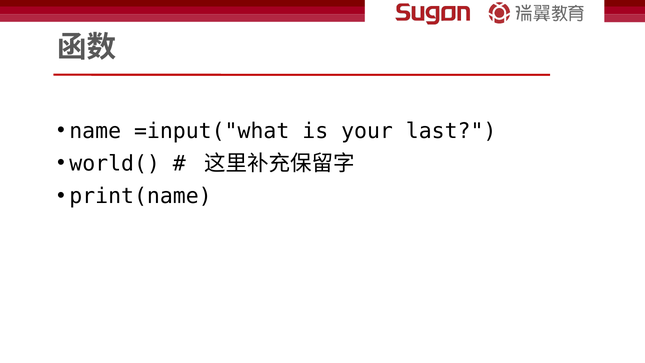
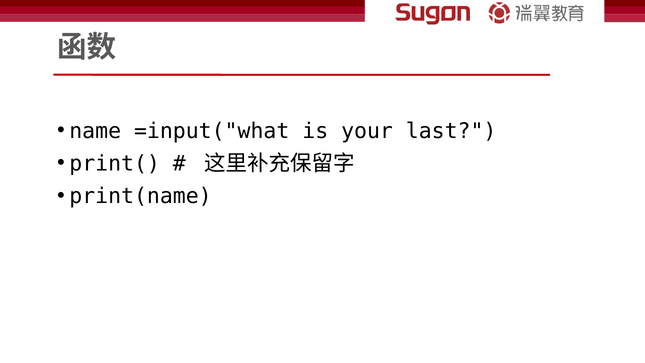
world(: world( -> print( (115, 163)
